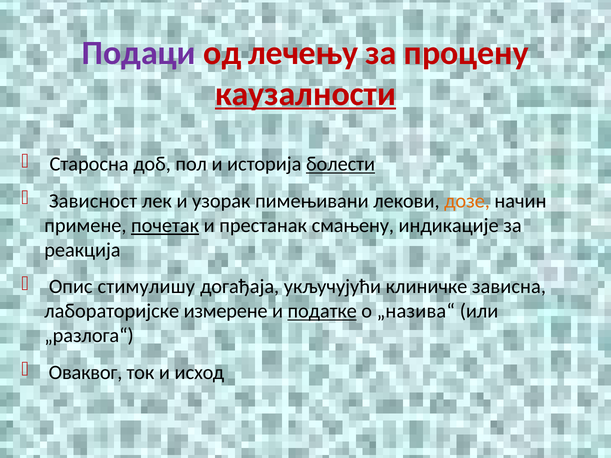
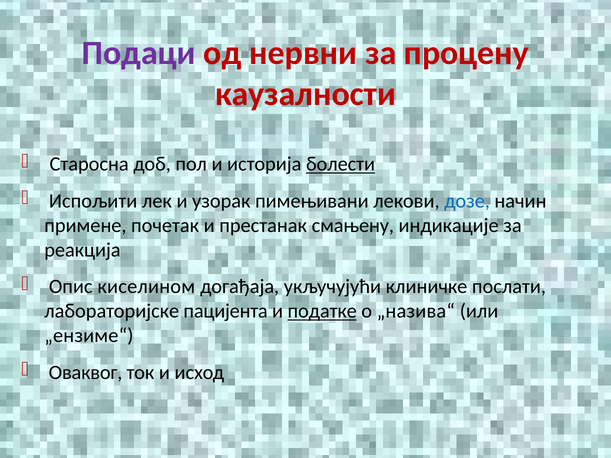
лечењу: лечењу -> нервни (303, 53)
каузалности underline: present -> none (306, 94)
Зависност: Зависност -> Испољити (93, 201)
дозе colour: orange -> blue (467, 201)
почетак underline: present -> none (165, 226)
стимулишу: стимулишу -> киселином (146, 287)
зависна: зависна -> послати (509, 287)
измерене: измерене -> пацијента (226, 311)
„разлога“: „разлога“ -> „ензиме“ (89, 336)
